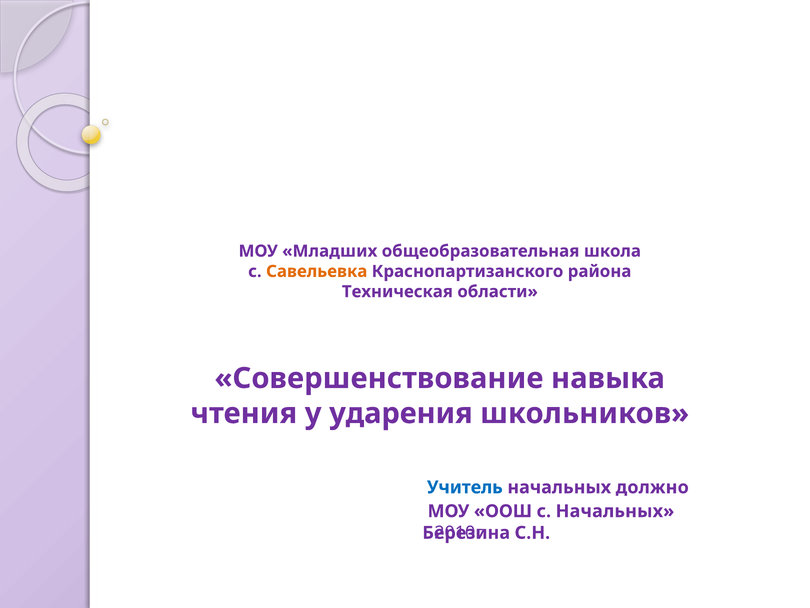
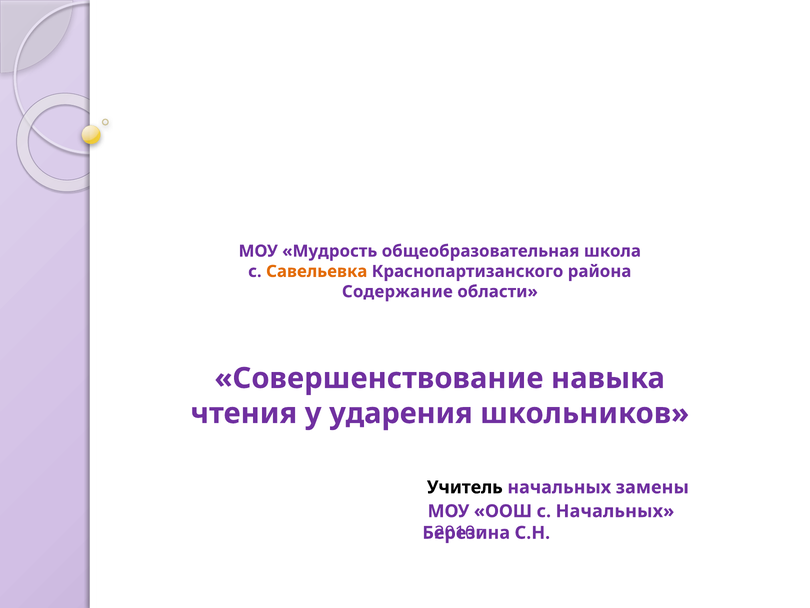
Младших: Младших -> Мудрость (330, 251)
Техническая: Техническая -> Содержание (397, 291)
Учитель colour: blue -> black (465, 487)
должно: должно -> замены (652, 487)
